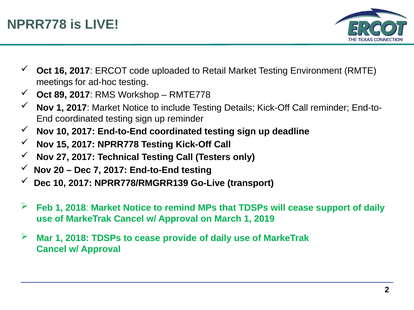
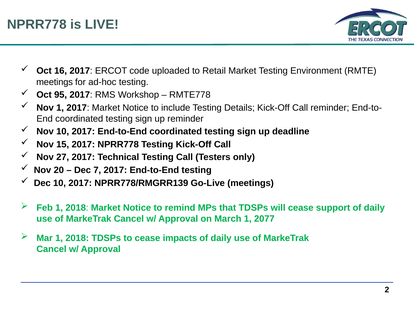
89: 89 -> 95 (61, 95)
Go-Live transport: transport -> meetings (251, 183)
2019: 2019 -> 2077 (264, 219)
provide: provide -> impacts (180, 238)
